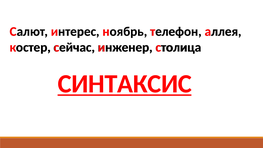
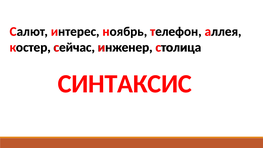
СИНТАКСИС underline: present -> none (125, 84)
